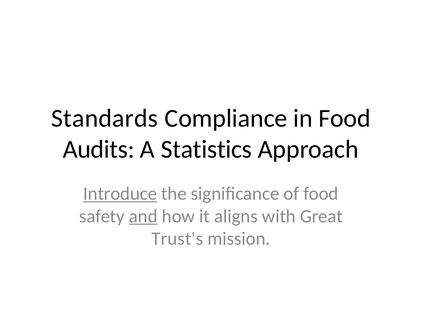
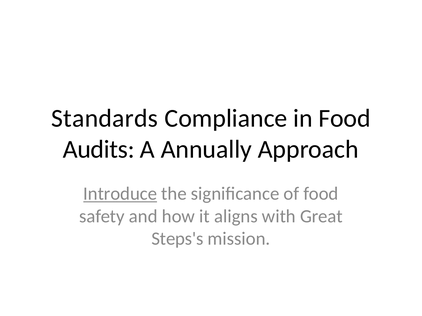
Statistics: Statistics -> Annually (206, 150)
and underline: present -> none (143, 217)
Trust's: Trust's -> Steps's (177, 239)
